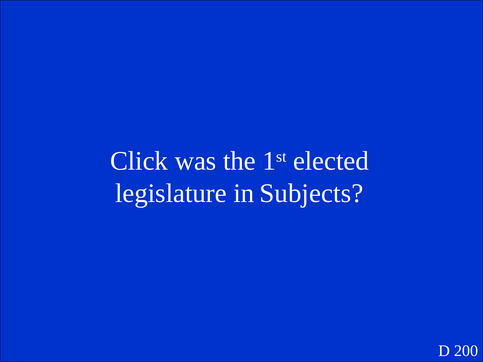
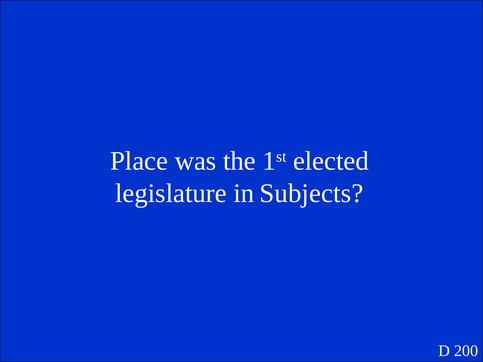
Click: Click -> Place (139, 161)
